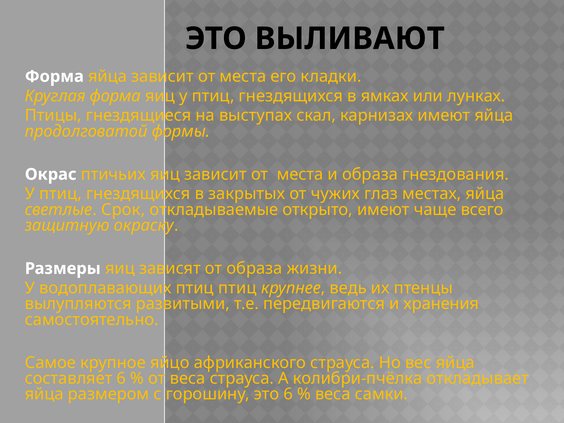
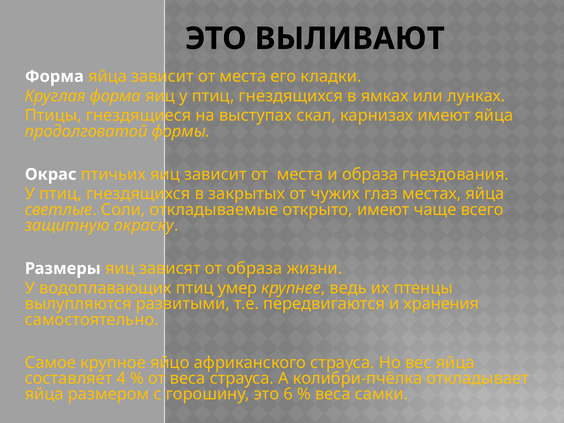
Срок: Срок -> Соли (123, 210)
птиц птиц: птиц -> умер (238, 288)
составляет 6: 6 -> 4 (121, 378)
